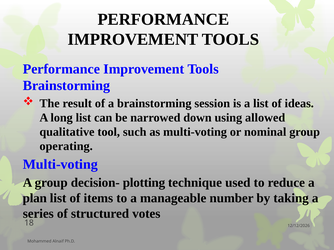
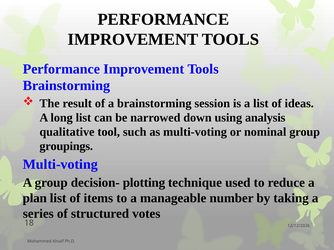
allowed: allowed -> analysis (265, 118)
operating: operating -> groupings (66, 147)
